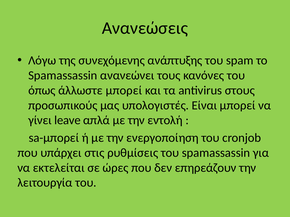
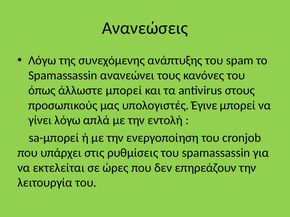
Είναι: Είναι -> Έγινε (204, 106)
γίνει leave: leave -> λόγω (68, 121)
